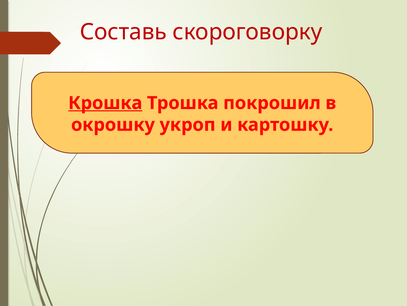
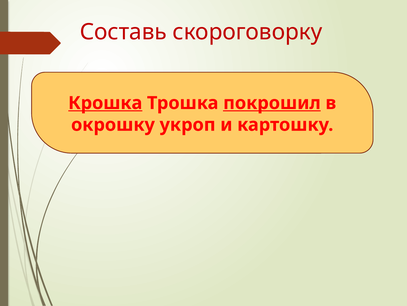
покрошил underline: none -> present (272, 103)
